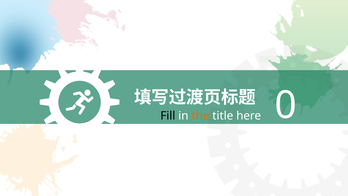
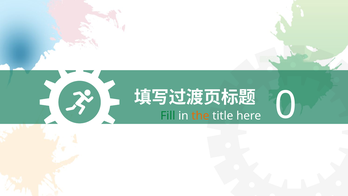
Fill colour: black -> green (168, 116)
